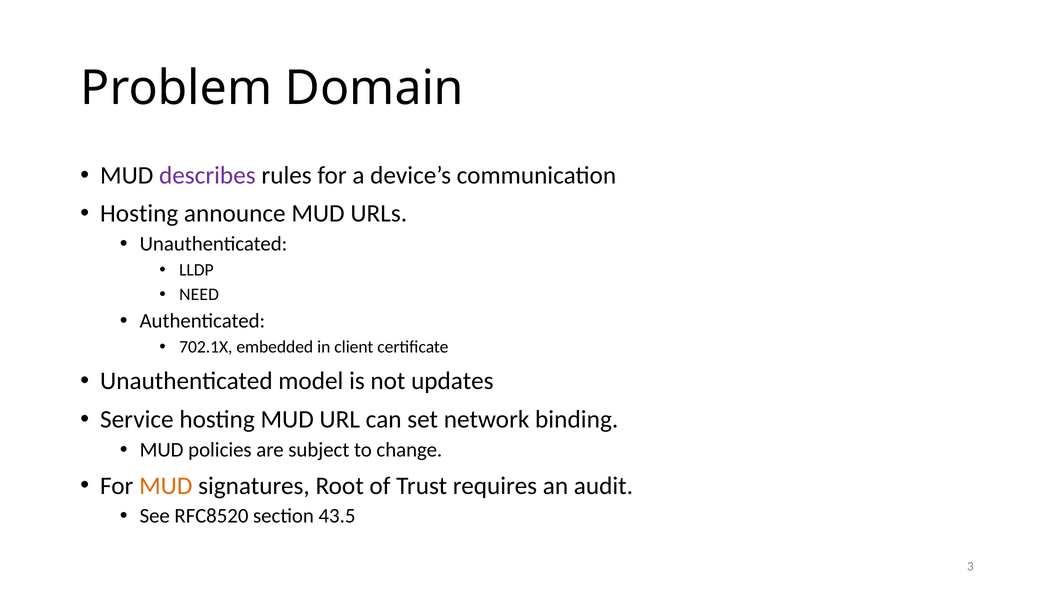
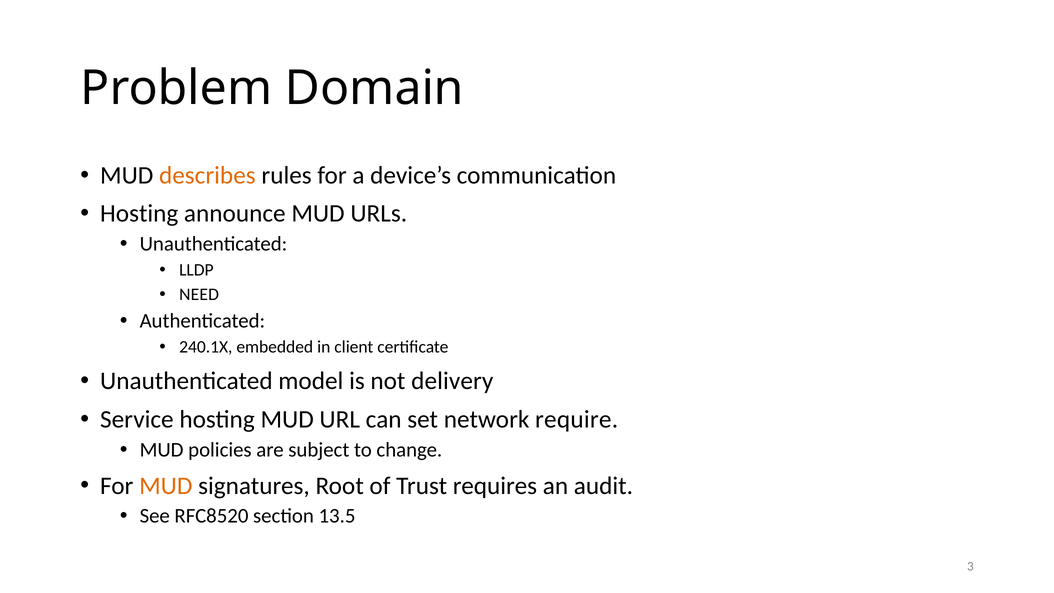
describes colour: purple -> orange (207, 175)
702.1X: 702.1X -> 240.1X (206, 347)
updates: updates -> delivery (452, 381)
binding: binding -> require (577, 419)
43.5: 43.5 -> 13.5 (337, 516)
